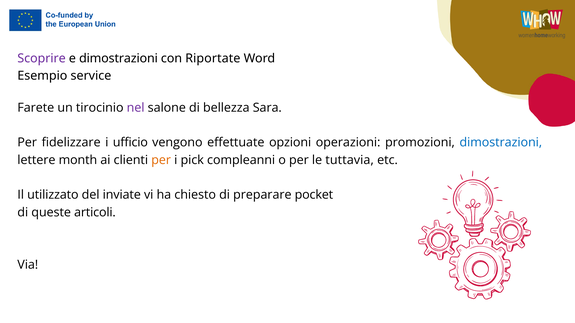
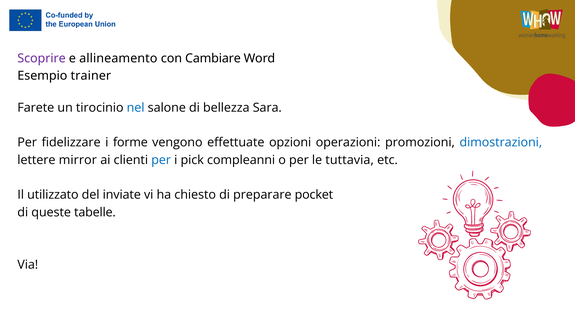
e dimostrazioni: dimostrazioni -> allineamento (118, 59)
Riportate: Riportate -> Cambiare (213, 59)
service: service -> trainer (91, 76)
nel colour: purple -> blue (136, 108)
ufficio: ufficio -> forme (130, 143)
month: month -> mirror (78, 160)
per colour: orange -> blue (161, 160)
articoli: articoli -> tabelle (95, 213)
